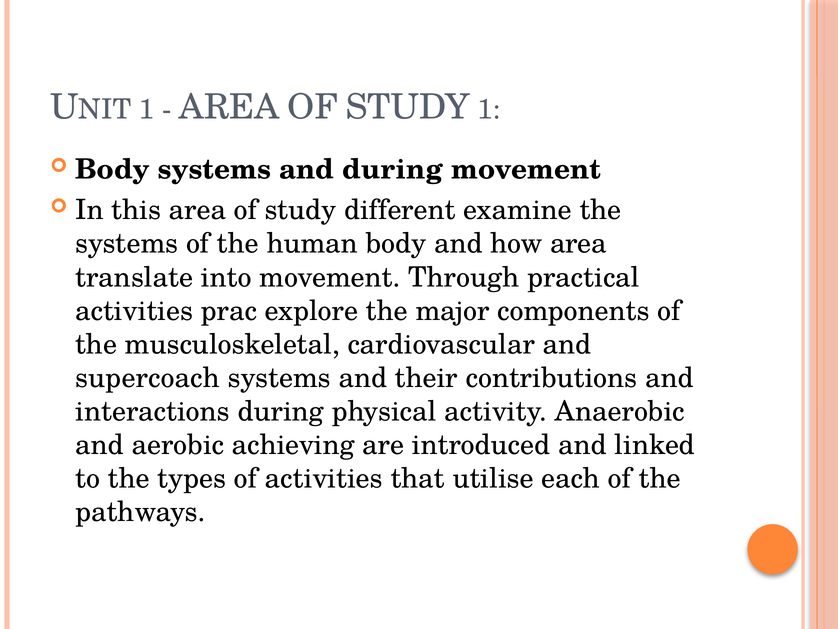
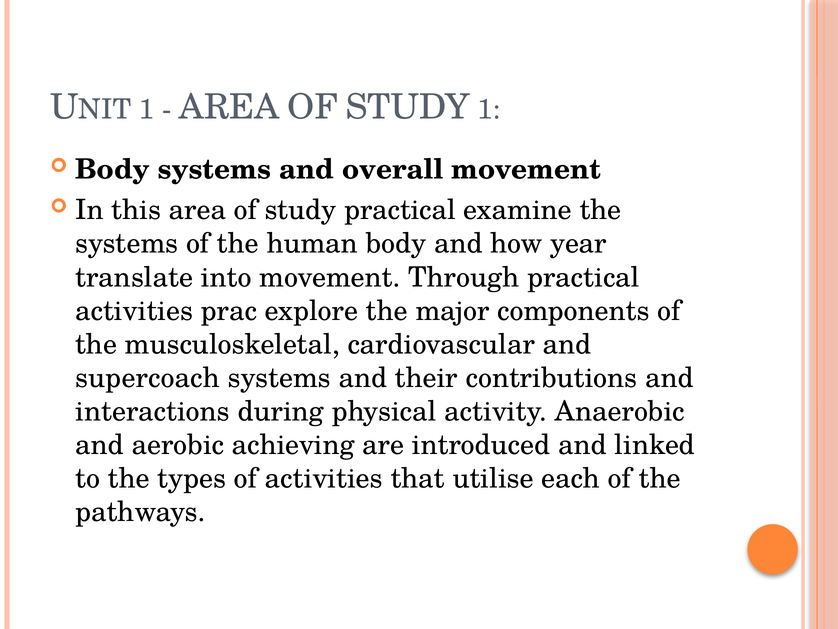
and during: during -> overall (393, 169)
study different: different -> practical (400, 210)
how area: area -> year (578, 244)
